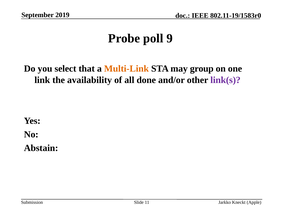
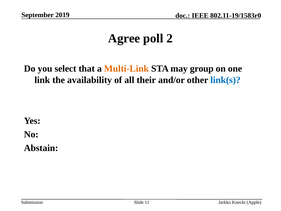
Probe: Probe -> Agree (124, 38)
9: 9 -> 2 (170, 38)
done: done -> their (146, 80)
link(s colour: purple -> blue (225, 80)
